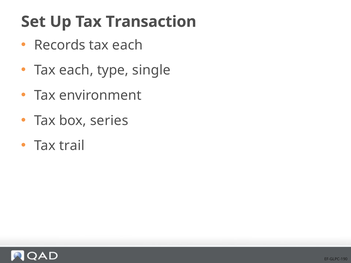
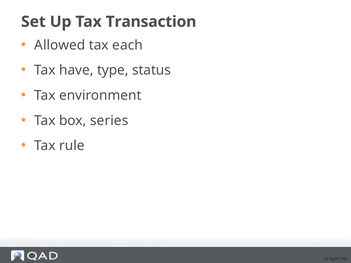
Records: Records -> Allowed (60, 45)
each: each -> have (76, 70)
single: single -> status (151, 70)
trail: trail -> rule (72, 146)
